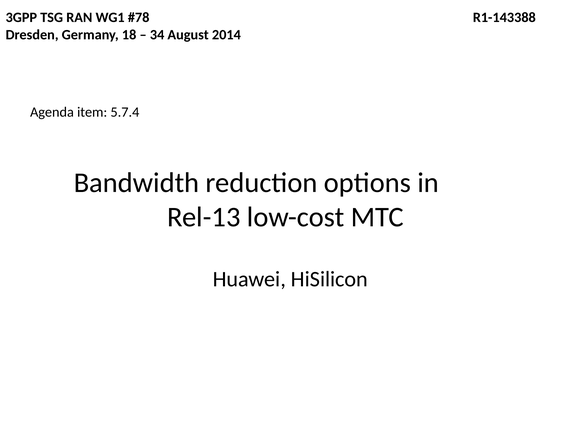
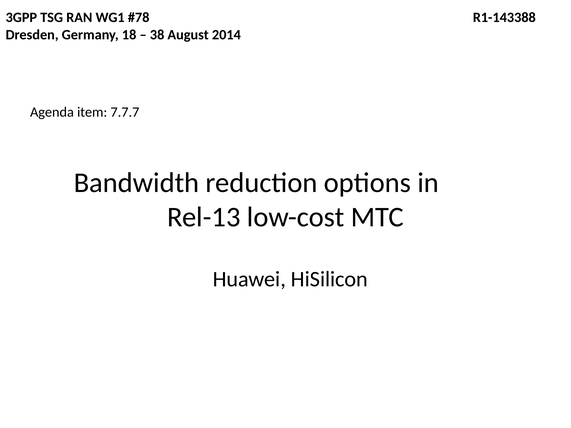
34: 34 -> 38 (157, 35)
5.7.4: 5.7.4 -> 7.7.7 (125, 112)
